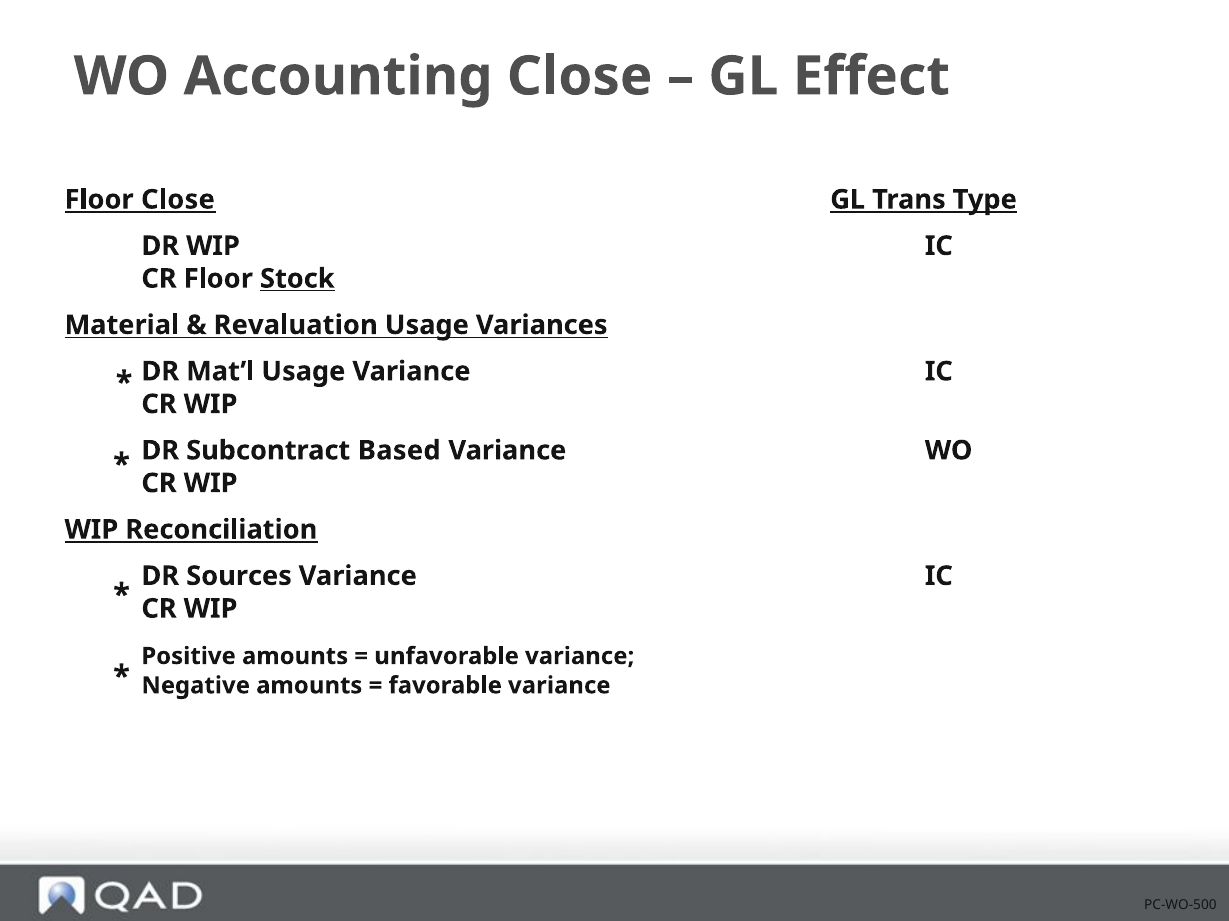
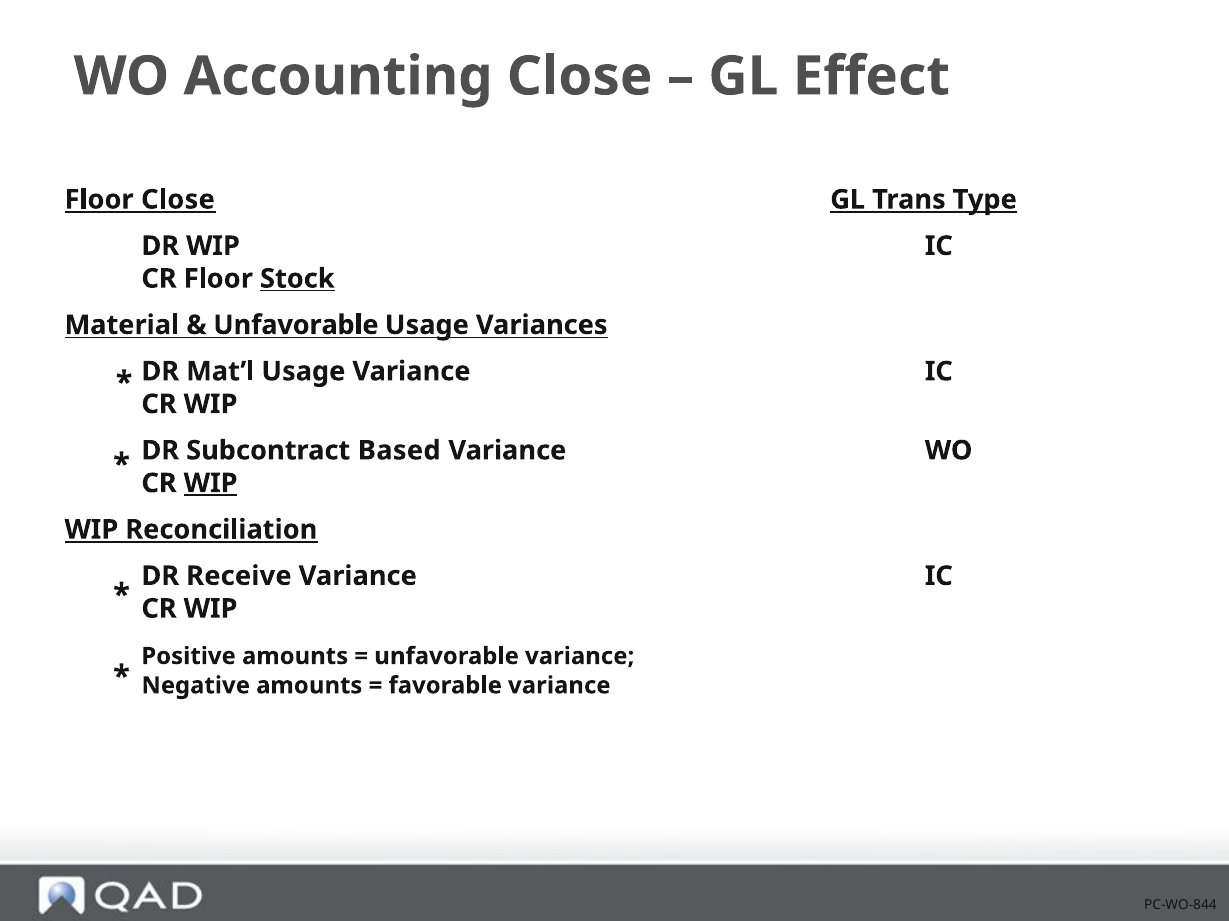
Revaluation: Revaluation -> Unfavorable (296, 325)
WIP underline: none -> present (211, 484)
Sources: Sources -> Receive (239, 576)
PC-WO-500: PC-WO-500 -> PC-WO-844 (1180, 906)
